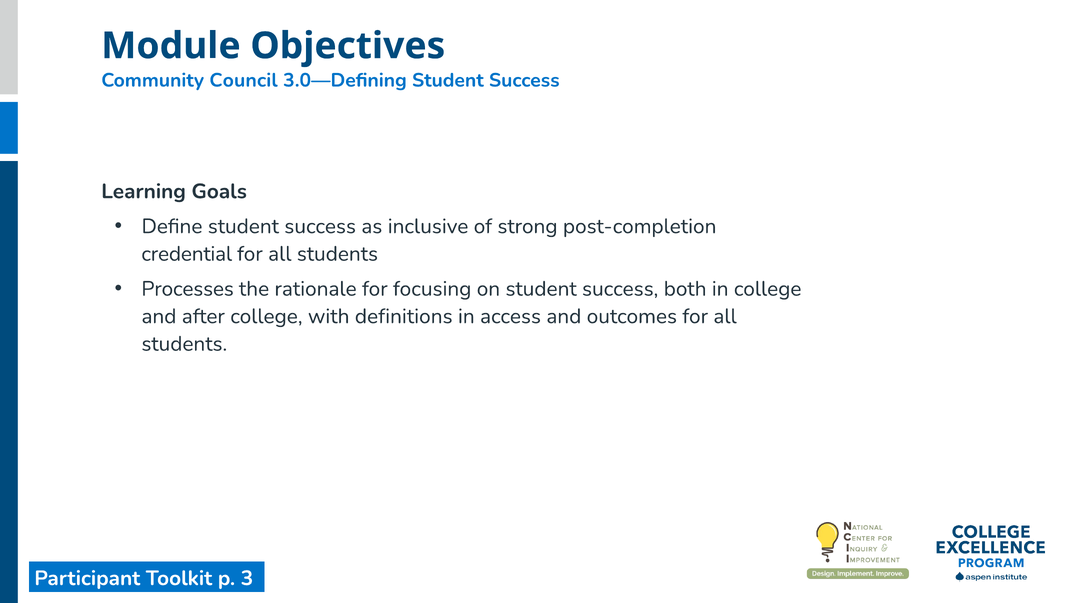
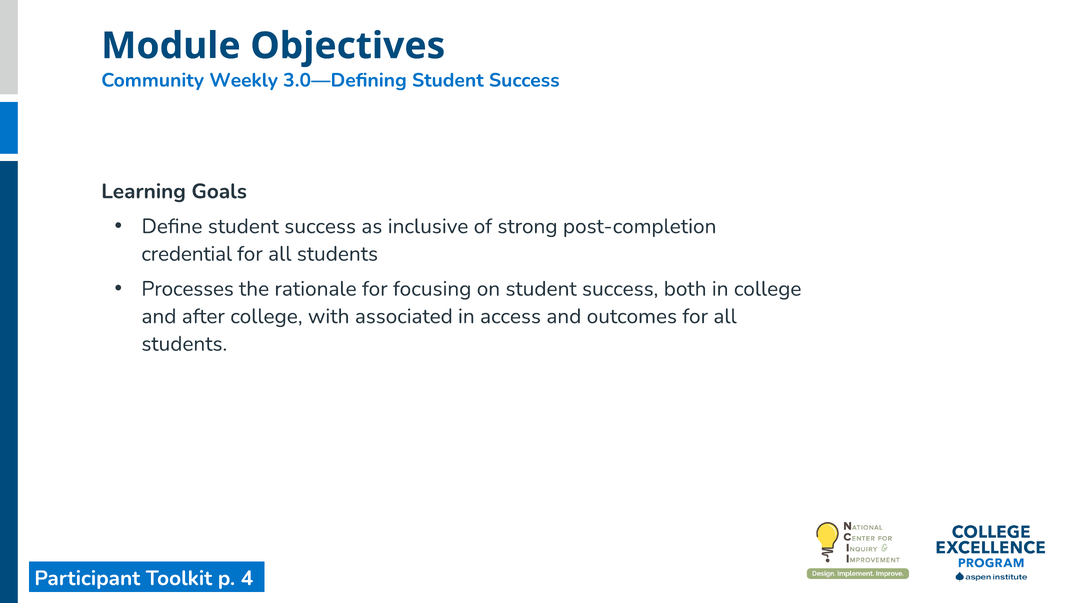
Council: Council -> Weekly (244, 80)
definitions: definitions -> associated (404, 316)
3: 3 -> 4 (247, 578)
